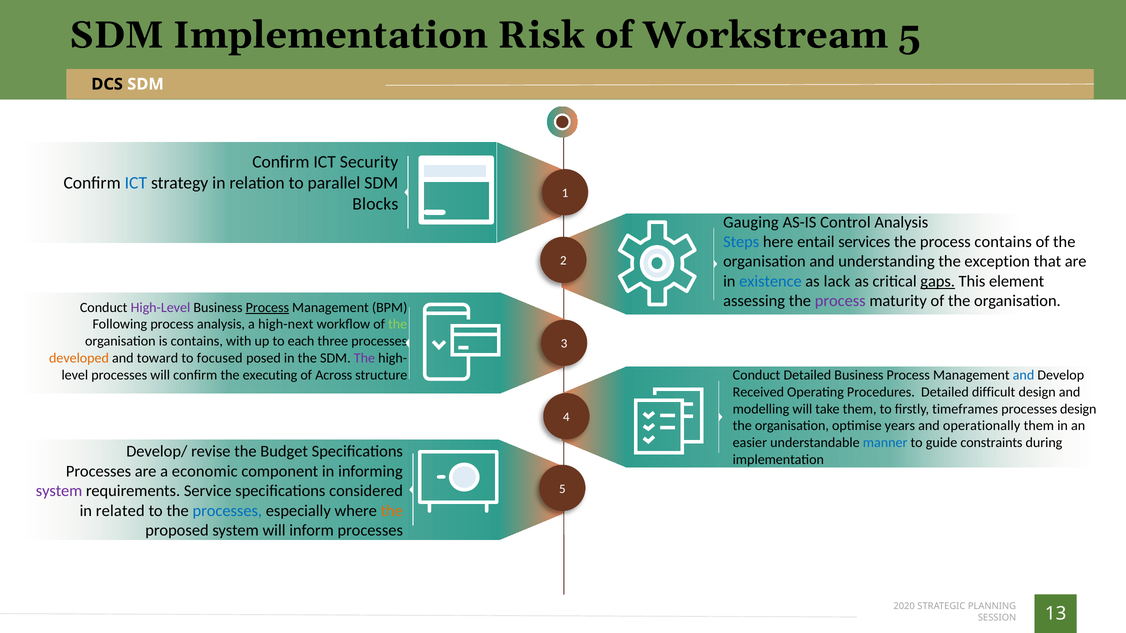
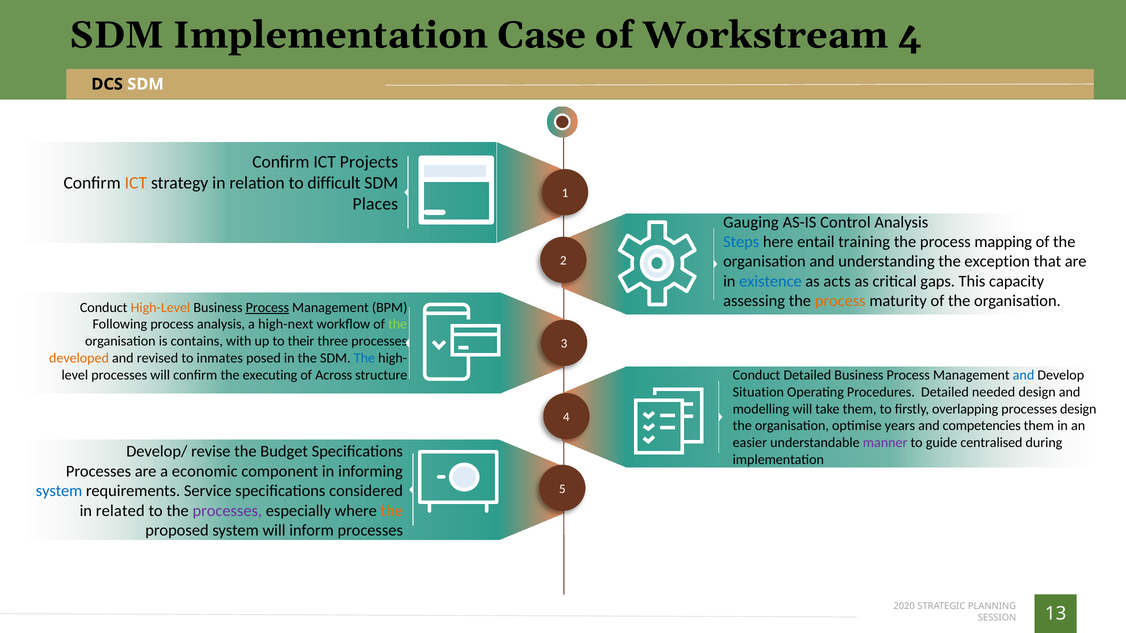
Risk: Risk -> Case (542, 35)
Workstream 5: 5 -> 4 (910, 35)
Security: Security -> Projects (369, 162)
ICT colour: blue -> orange (136, 183)
parallel: parallel -> difficult (334, 183)
Blocks: Blocks -> Places (375, 204)
services: services -> training (864, 242)
process contains: contains -> mapping (1003, 242)
lack: lack -> acts (837, 281)
gaps underline: present -> none (938, 281)
element: element -> capacity (1017, 281)
process colour: purple -> orange (840, 301)
High-Level colour: purple -> orange (160, 308)
each: each -> their (301, 341)
toward: toward -> revised (157, 358)
focused: focused -> inmates (220, 358)
The colour: purple -> blue (364, 358)
Received: Received -> Situation (758, 392)
difficult: difficult -> needed (994, 392)
timeframes: timeframes -> overlapping (965, 409)
operationally: operationally -> competencies (982, 426)
manner colour: blue -> purple (885, 443)
constraints: constraints -> centralised (991, 443)
system colour: purple -> blue (59, 491)
processes colour: blue -> purple (227, 511)
